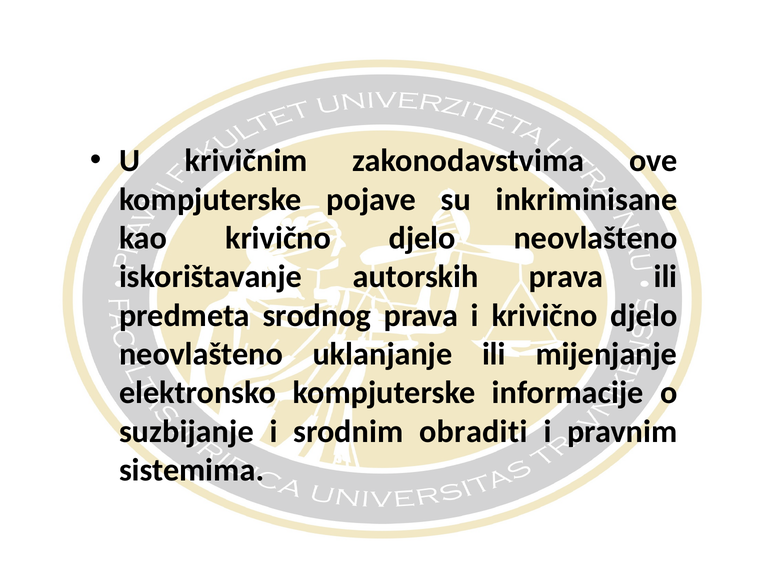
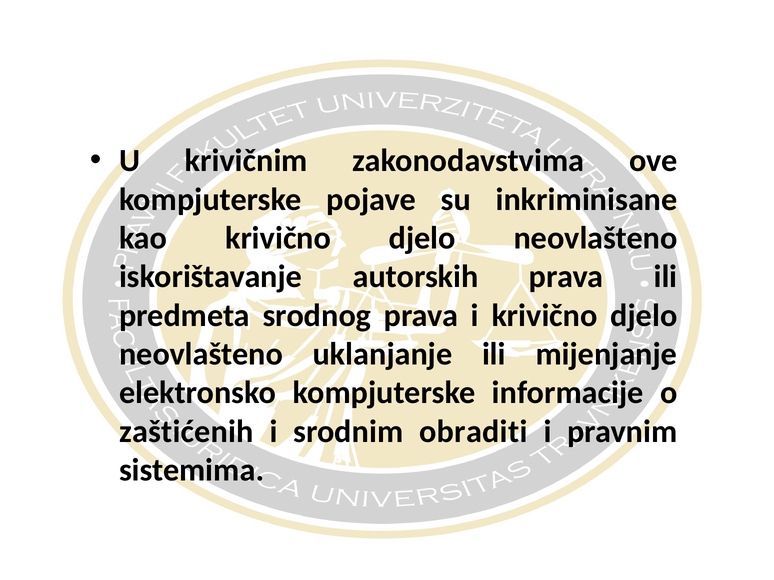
suzbijanje: suzbijanje -> zaštićenih (186, 432)
